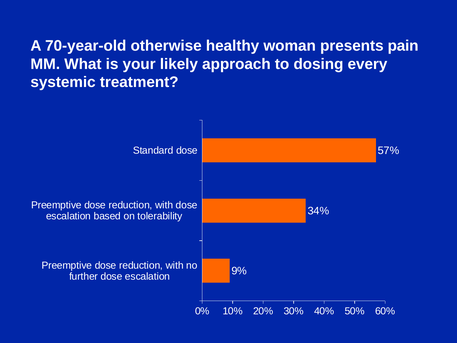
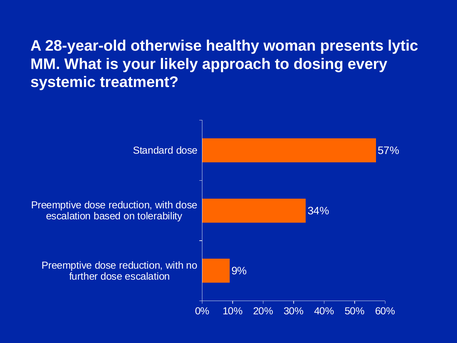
70-year-old: 70-year-old -> 28-year-old (86, 46)
pain: pain -> lytic (403, 46)
